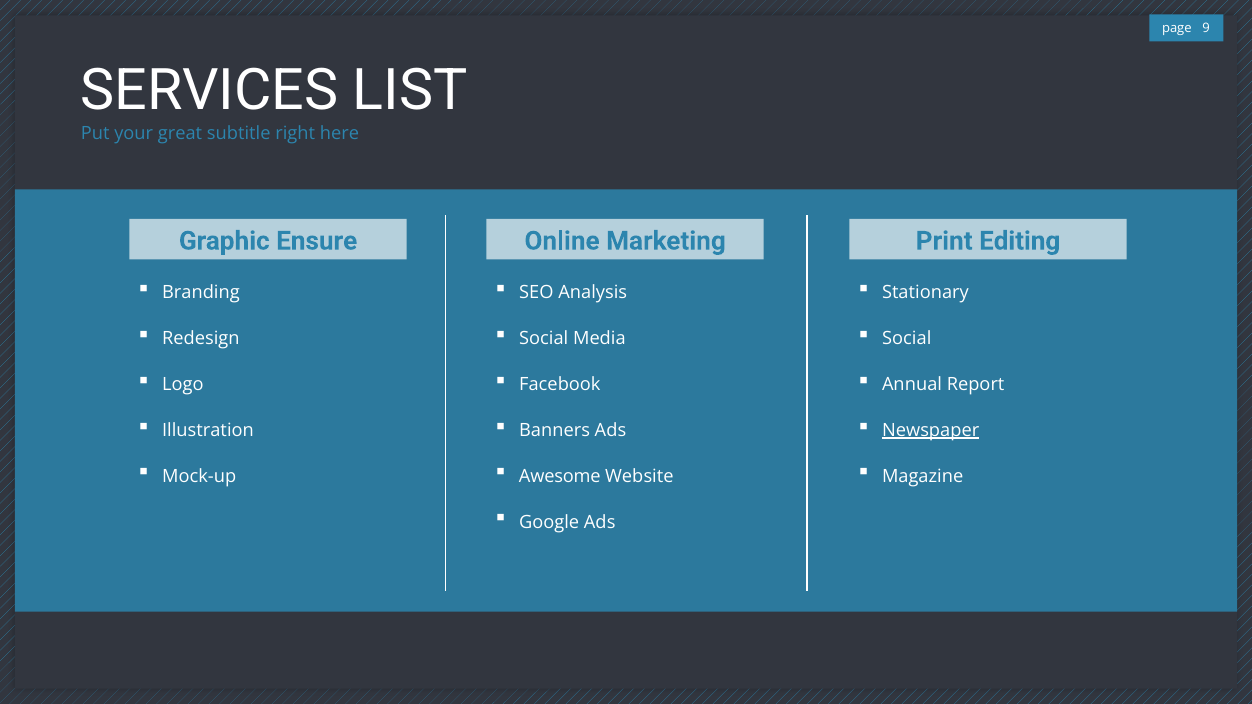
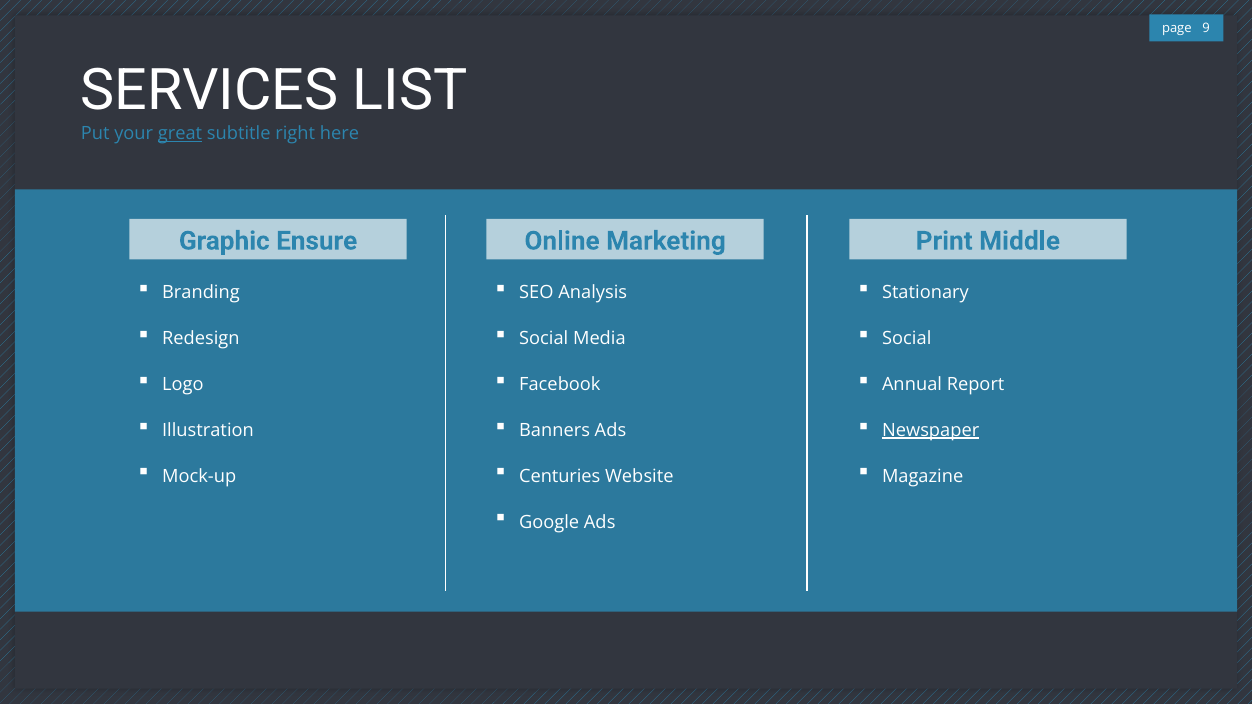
great underline: none -> present (180, 133)
Editing: Editing -> Middle (1020, 241)
Awesome: Awesome -> Centuries (560, 476)
